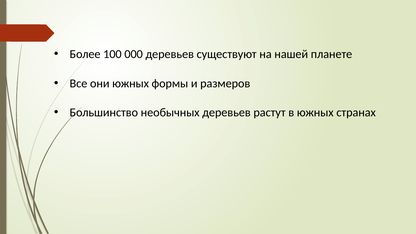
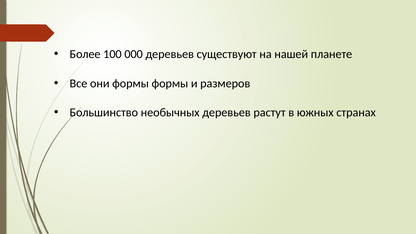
они южных: южных -> формы (131, 83)
